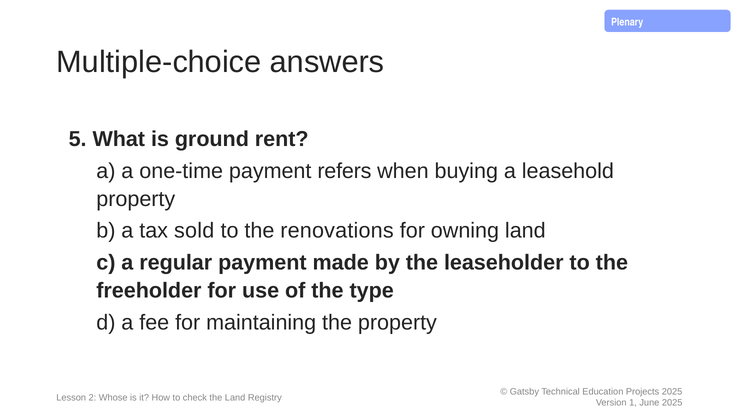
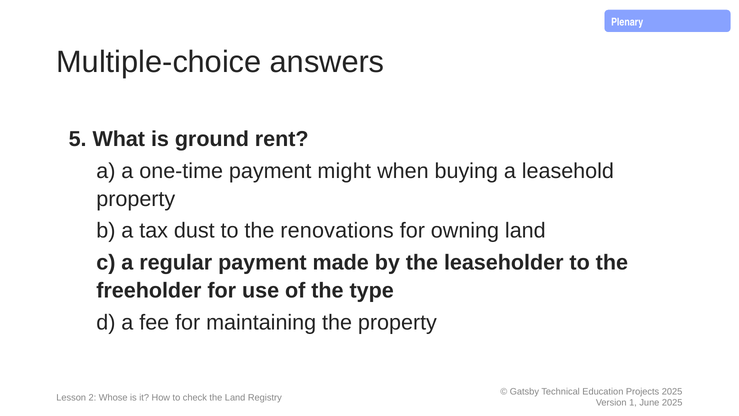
refers: refers -> might (344, 171)
sold: sold -> dust (194, 231)
